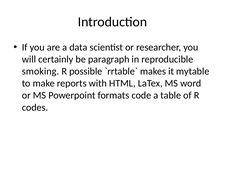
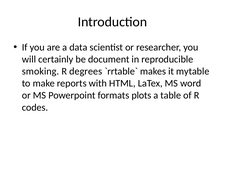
paragraph: paragraph -> document (109, 59)
possible: possible -> degrees (86, 71)
code: code -> plots (141, 95)
